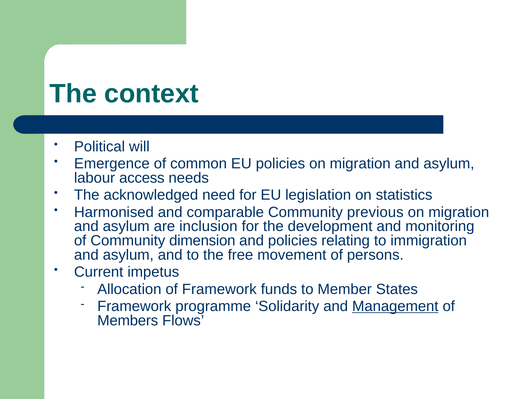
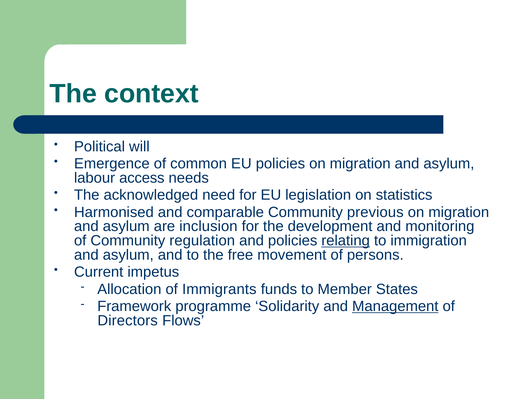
dimension: dimension -> regulation (202, 241)
relating underline: none -> present (346, 241)
of Framework: Framework -> Immigrants (219, 289)
Members: Members -> Directors (128, 320)
